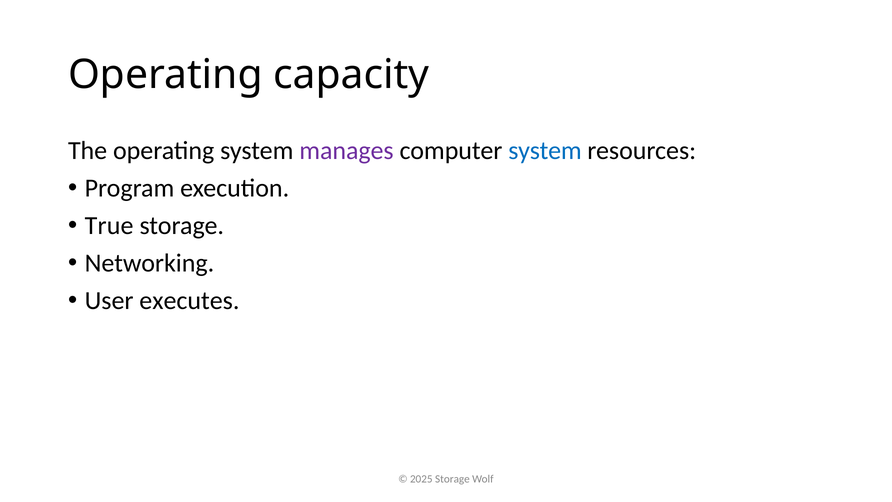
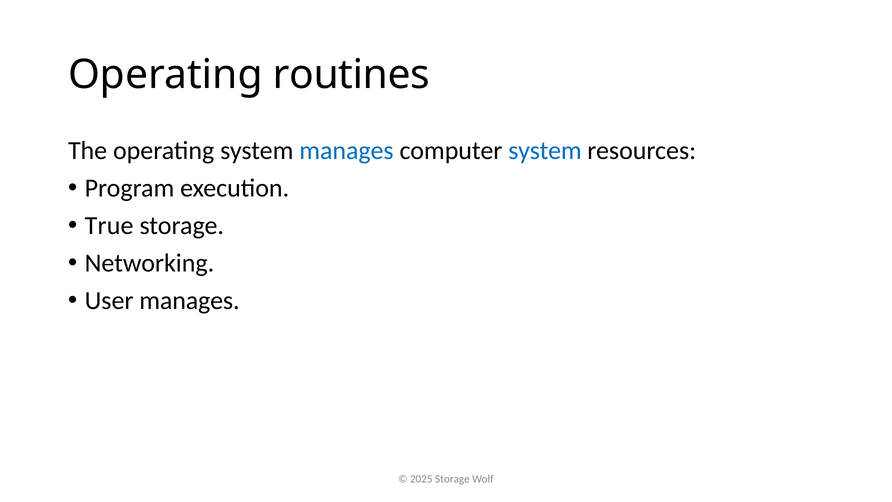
capacity: capacity -> routines (351, 75)
manages colour: purple -> blue (346, 151)
User executes: executes -> manages (189, 300)
